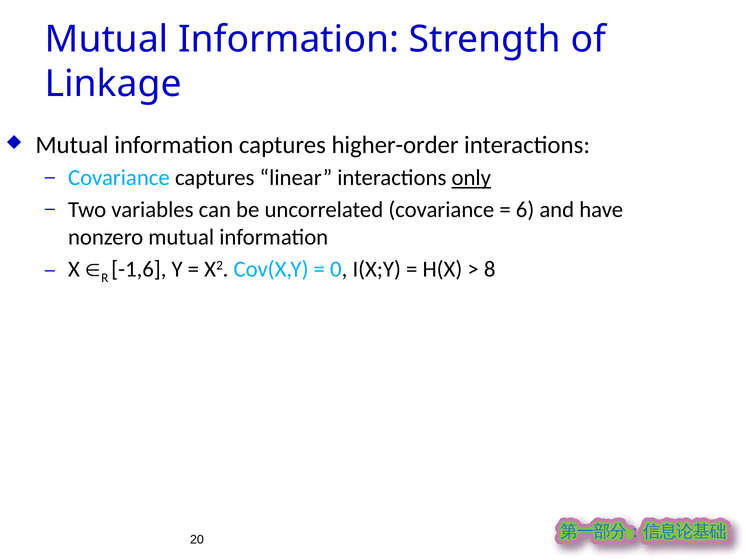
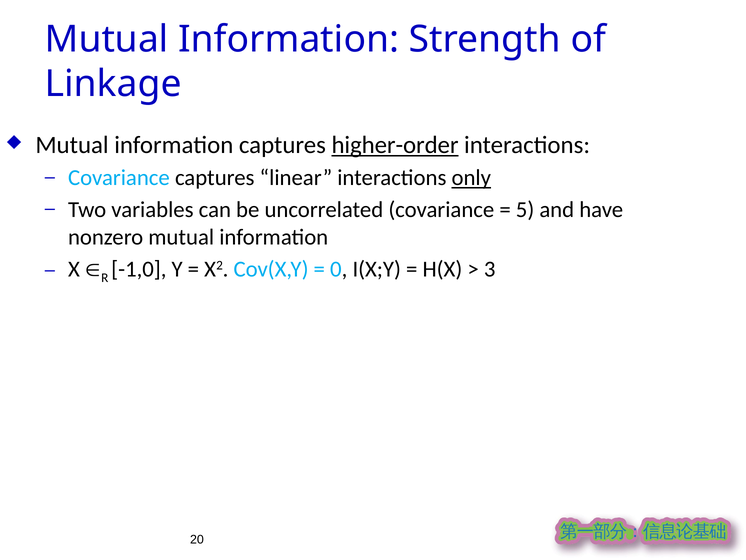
higher-order underline: none -> present (395, 145)
6: 6 -> 5 (525, 210)
-1,6: -1,6 -> -1,0 (139, 269)
8: 8 -> 3 (490, 269)
